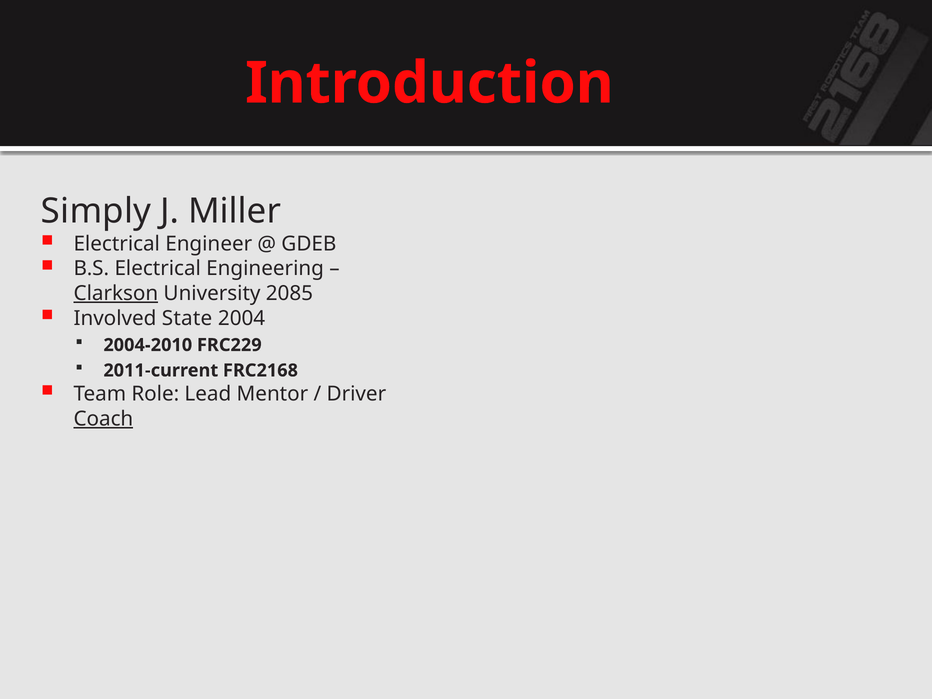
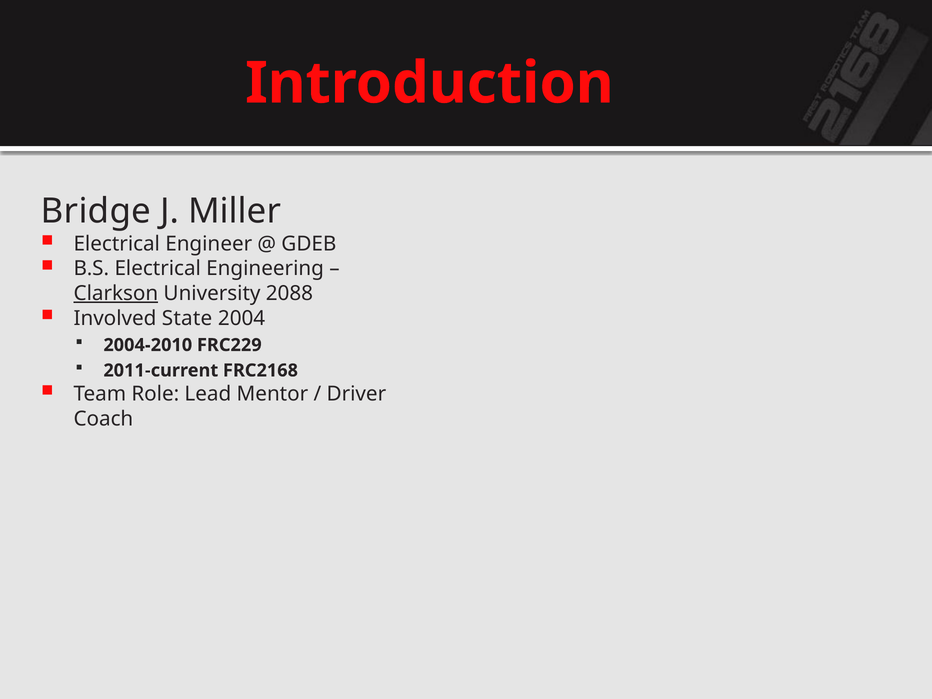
Simply: Simply -> Bridge (96, 211)
2085: 2085 -> 2088 (289, 293)
Coach underline: present -> none (103, 419)
